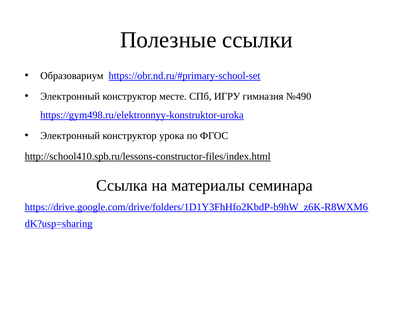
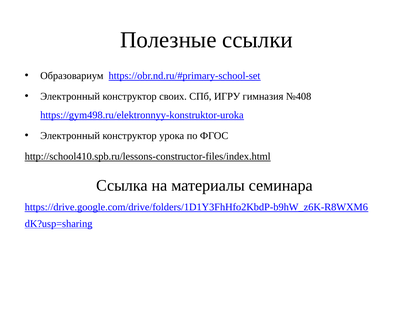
месте: месте -> своих (173, 96)
№490: №490 -> №408 (299, 96)
